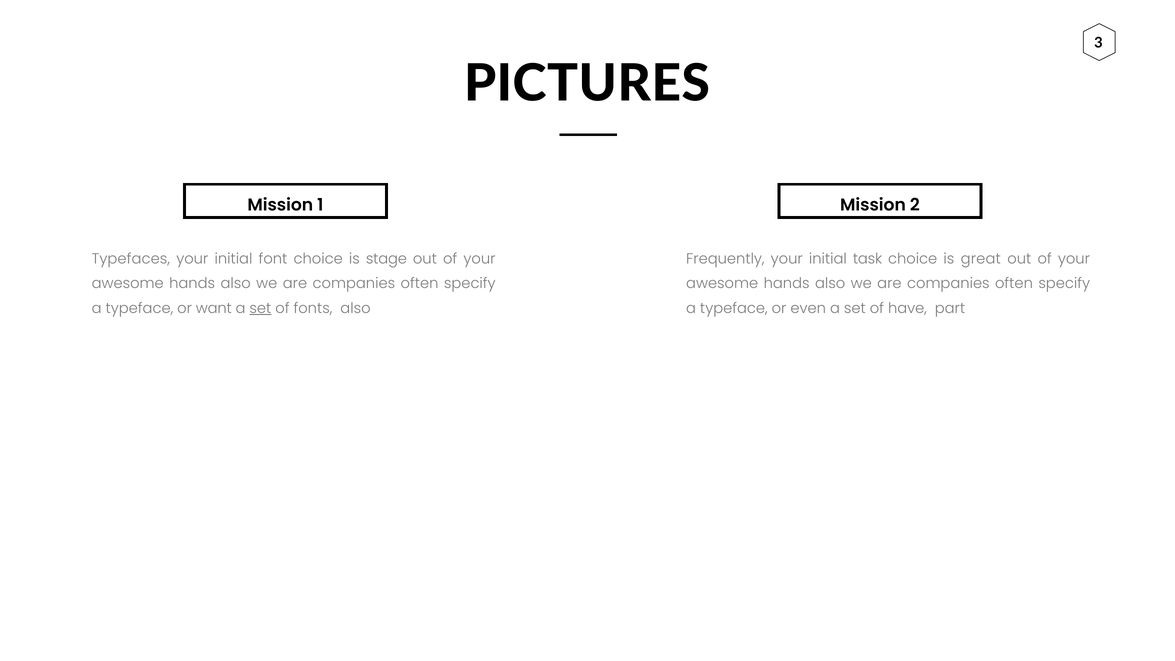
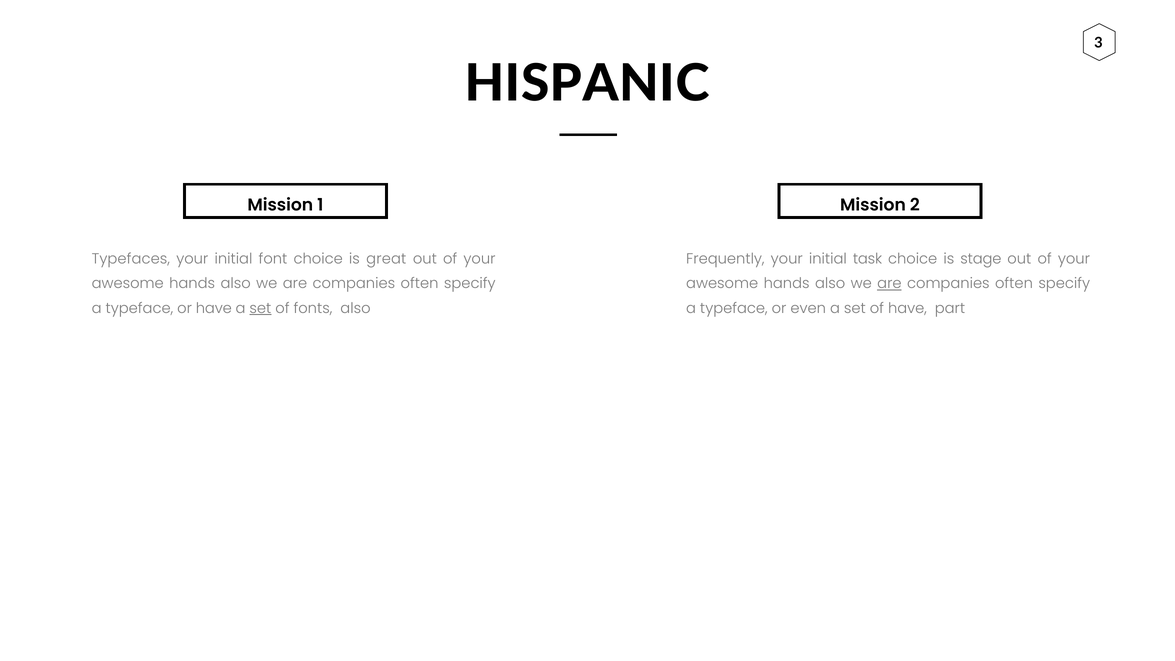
PICTURES: PICTURES -> HISPANIC (587, 84)
stage: stage -> great (386, 259)
great: great -> stage (981, 259)
are underline: none -> present (889, 284)
or want: want -> have (214, 308)
